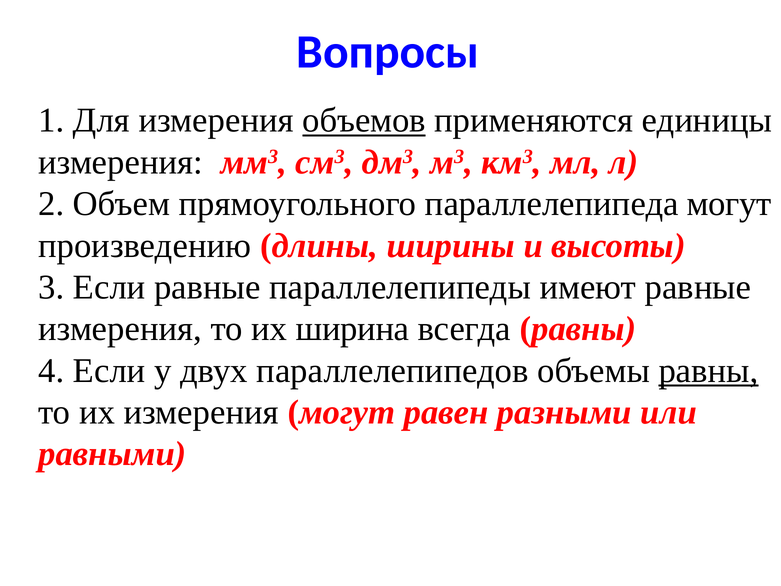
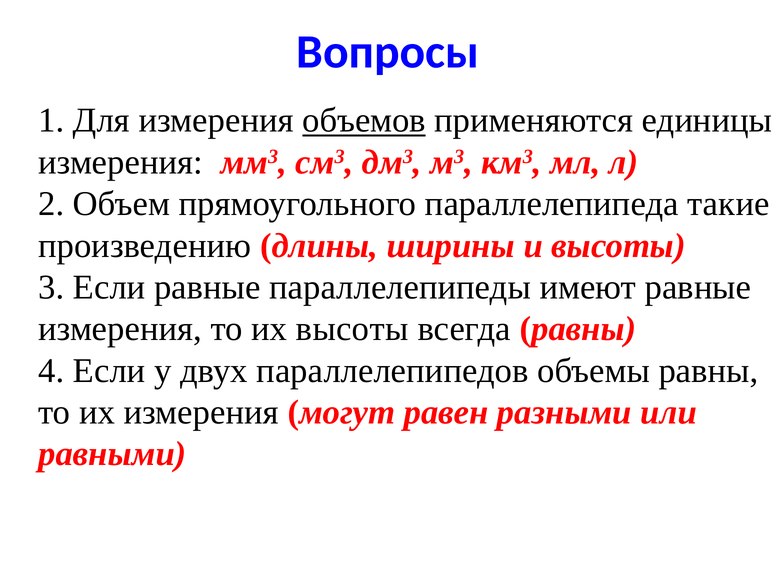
параллелепипеда могут: могут -> такие (729, 204)
их ширина: ширина -> высоты (352, 329)
равны underline: present -> none (708, 370)
